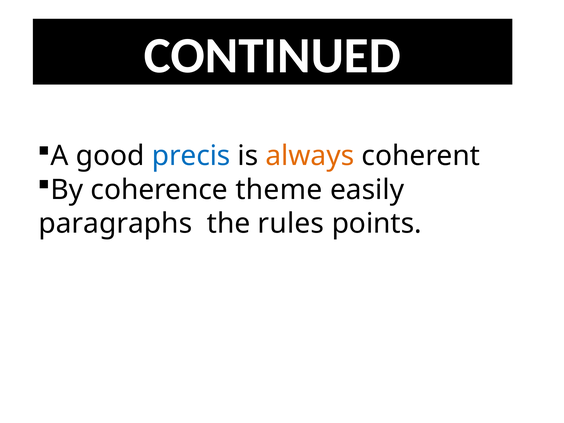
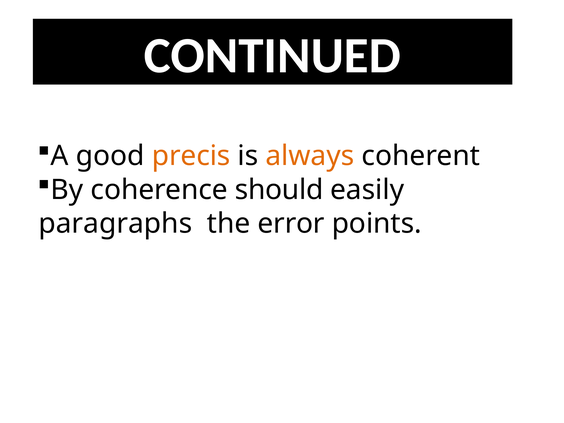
precis colour: blue -> orange (191, 156)
theme: theme -> should (279, 190)
rules: rules -> error (291, 224)
